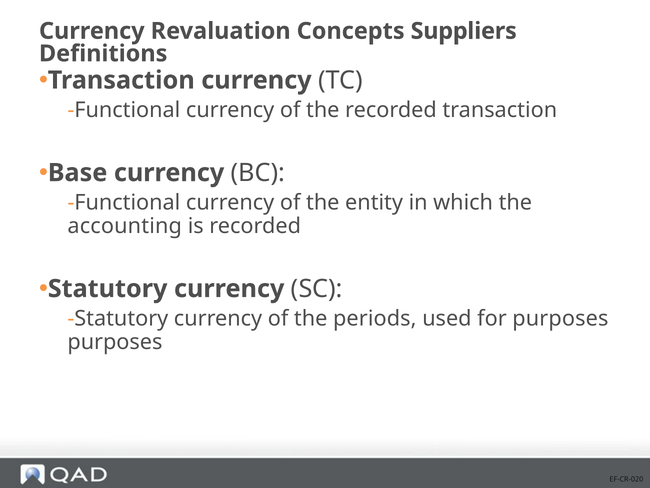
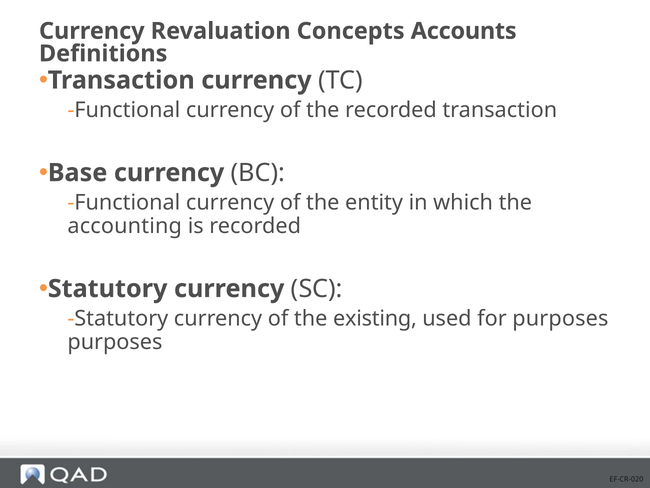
Suppliers: Suppliers -> Accounts (464, 31)
periods: periods -> existing (375, 318)
